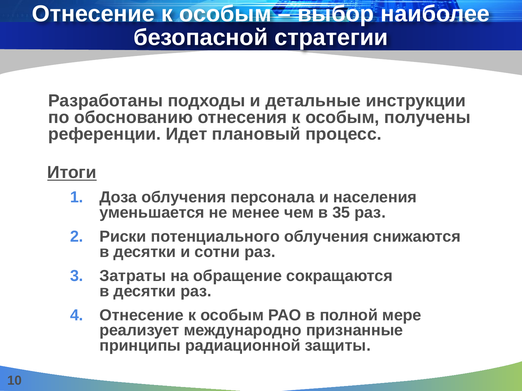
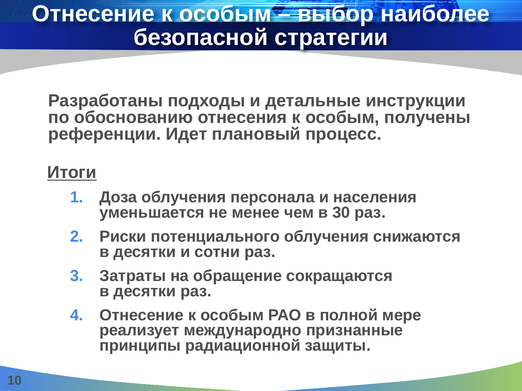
35: 35 -> 30 (341, 213)
